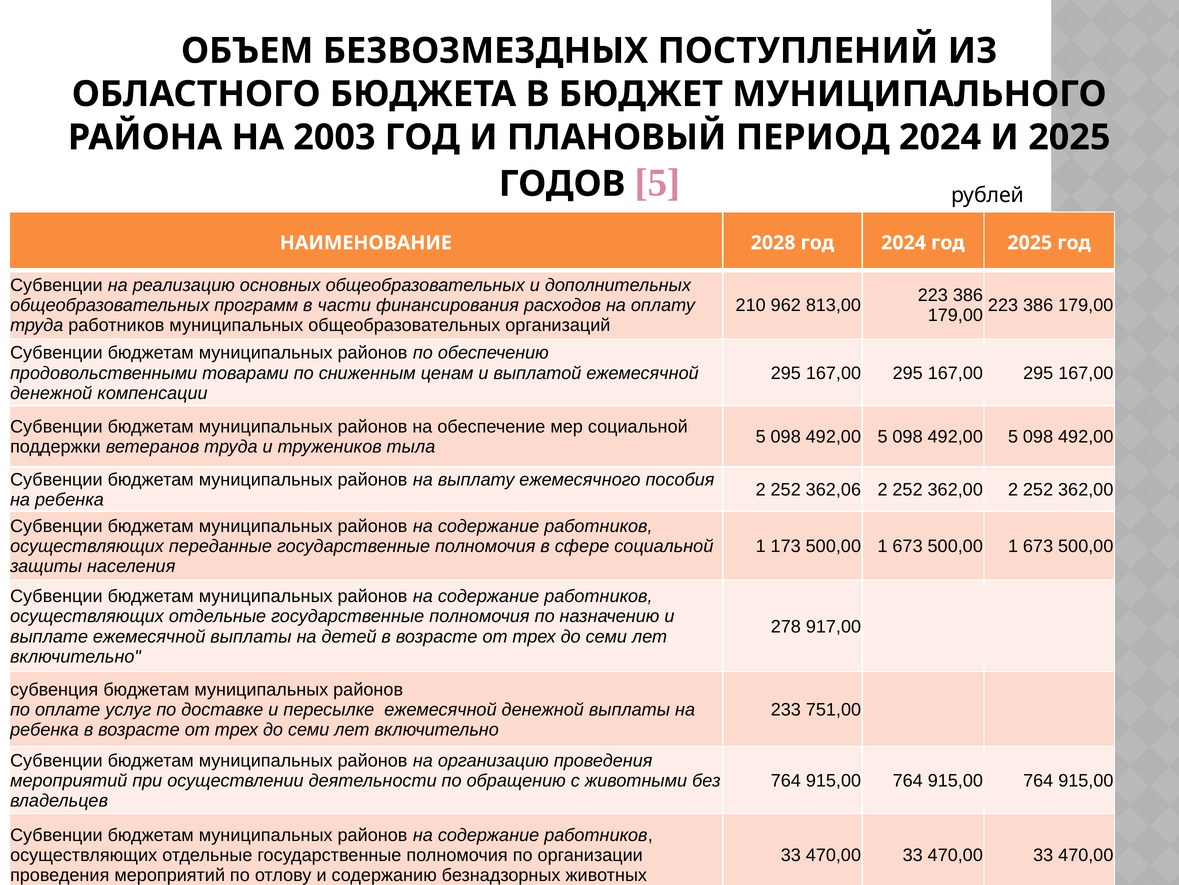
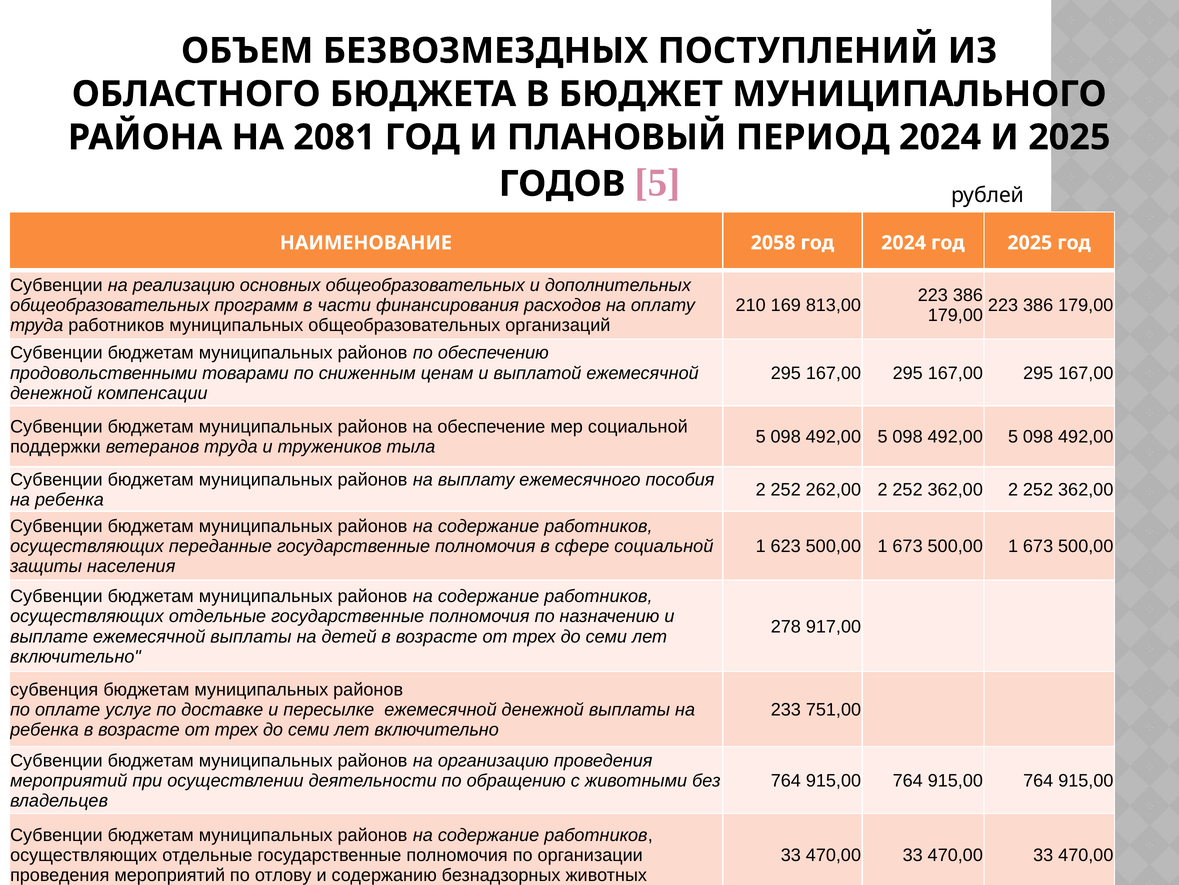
2003: 2003 -> 2081 (334, 137)
2028: 2028 -> 2058 (773, 243)
962: 962 -> 169 (786, 305)
362,06: 362,06 -> 262,00 (833, 489)
173: 173 -> 623 (786, 546)
